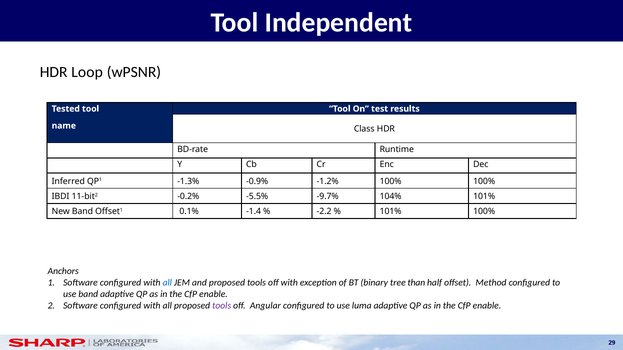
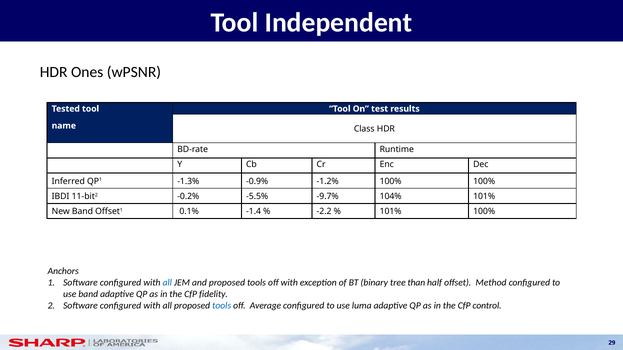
Loop: Loop -> Ones (87, 72)
enable: enable -> fidelity (214, 294)
tools colour: purple -> blue (222, 306)
Angular: Angular -> Average (265, 306)
enable: enable -> control (487, 306)
